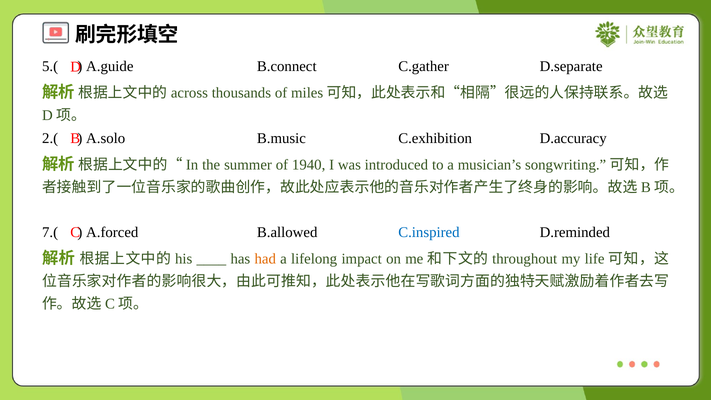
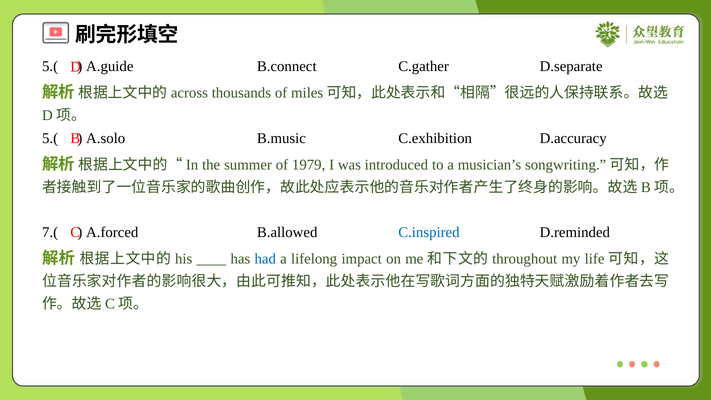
2.(: 2.( -> 5.( (50, 138)
1940: 1940 -> 1979 (309, 165)
had colour: orange -> blue (265, 259)
